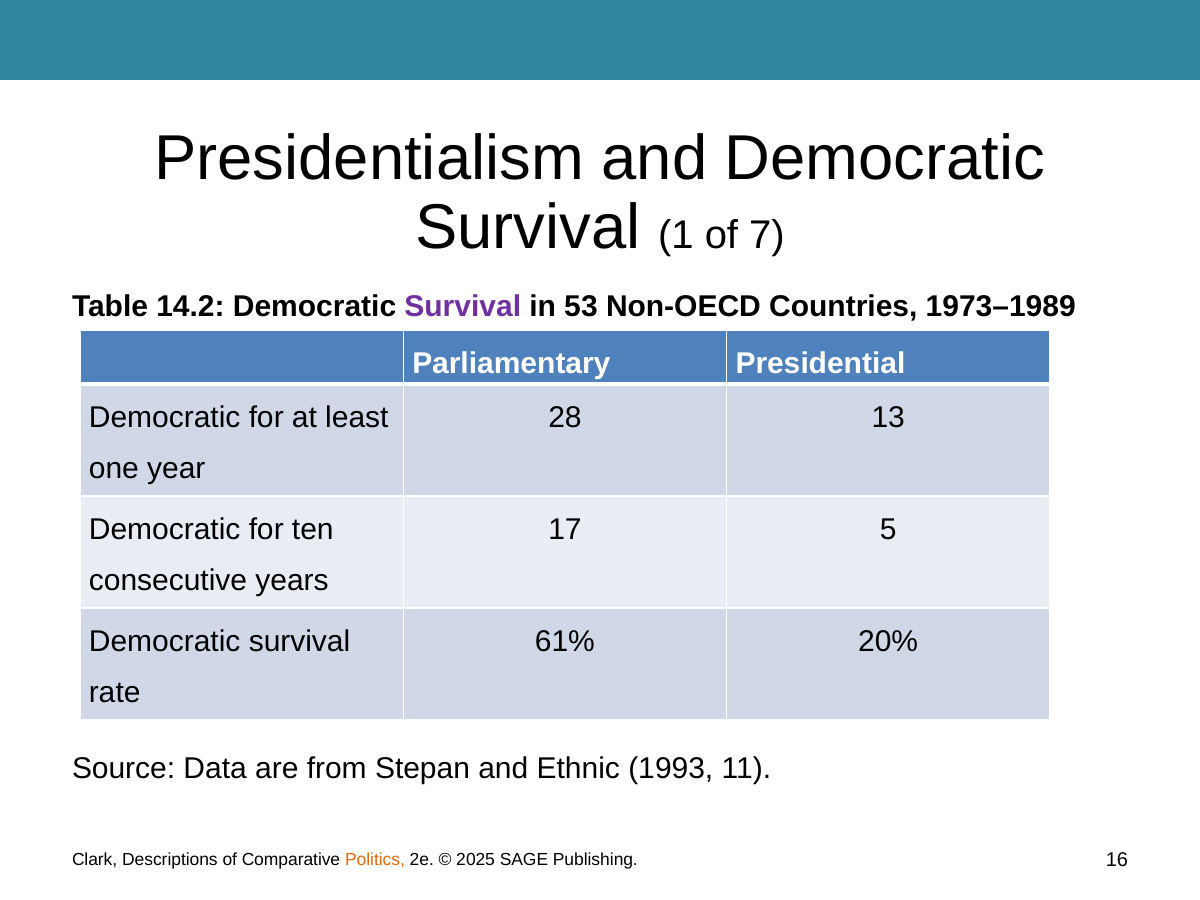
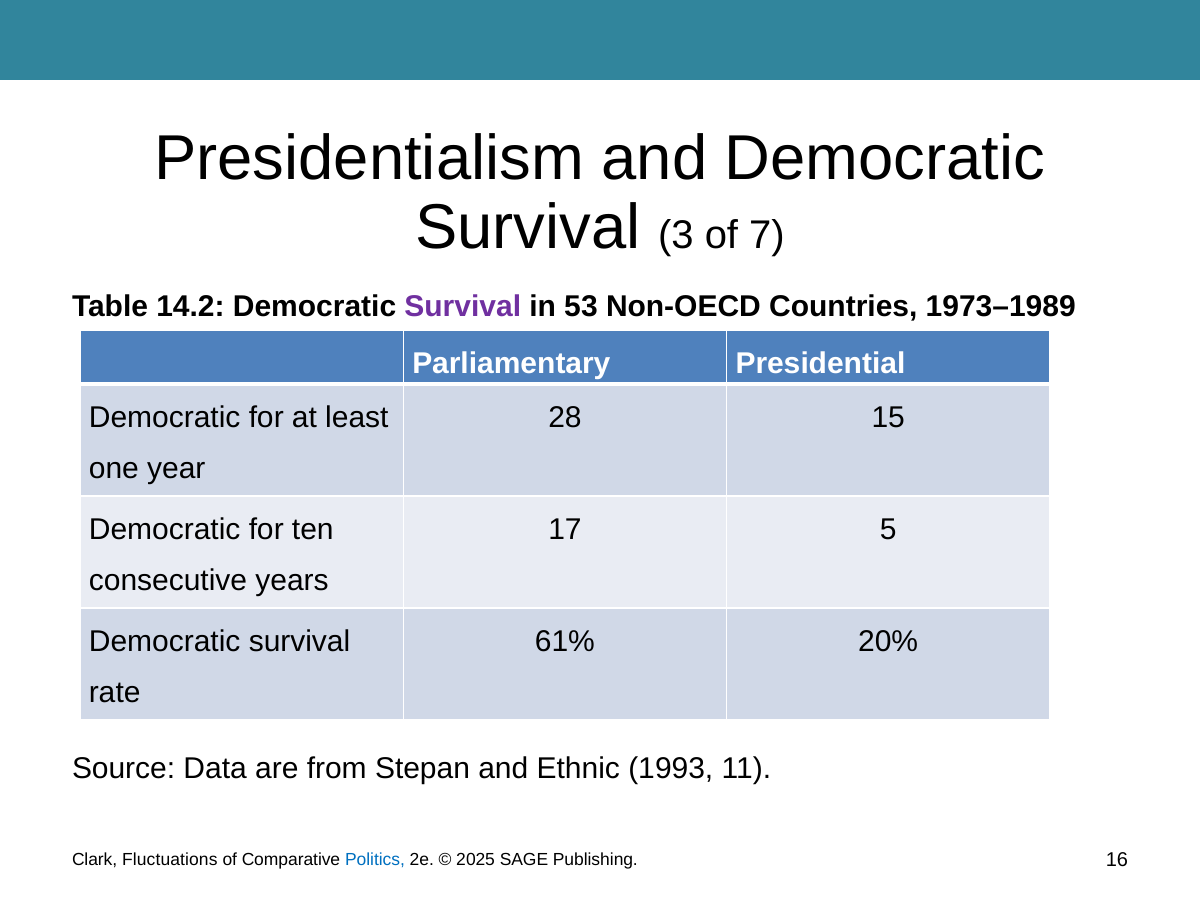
1: 1 -> 3 (676, 235)
13: 13 -> 15 (888, 418)
Descriptions: Descriptions -> Fluctuations (170, 859)
Politics colour: orange -> blue (375, 859)
